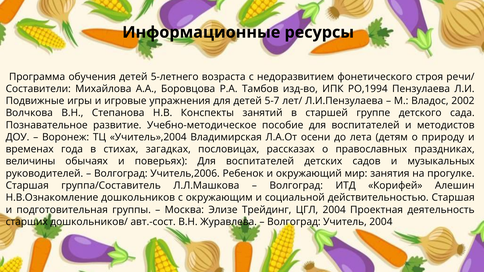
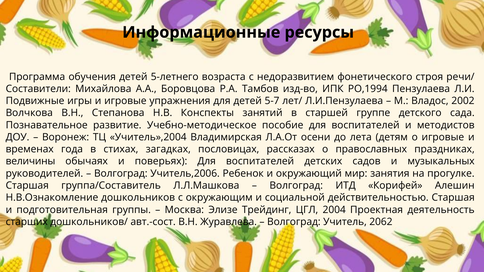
о природу: природу -> игровые (443, 137)
Учитель 2004: 2004 -> 2062 (381, 222)
